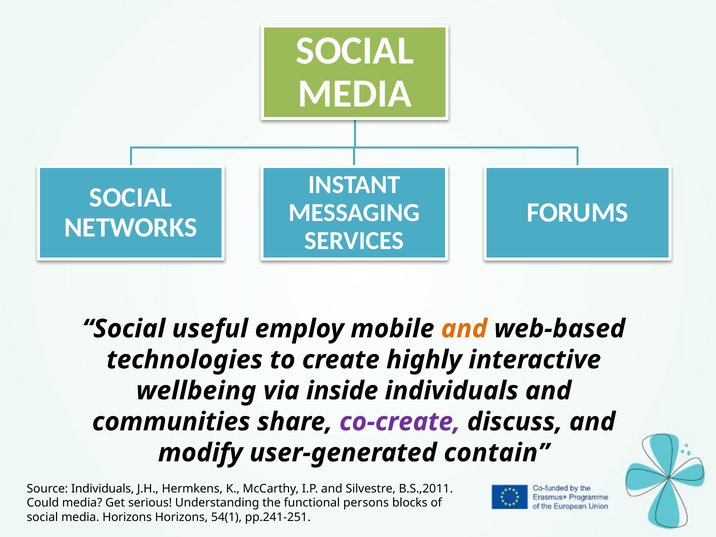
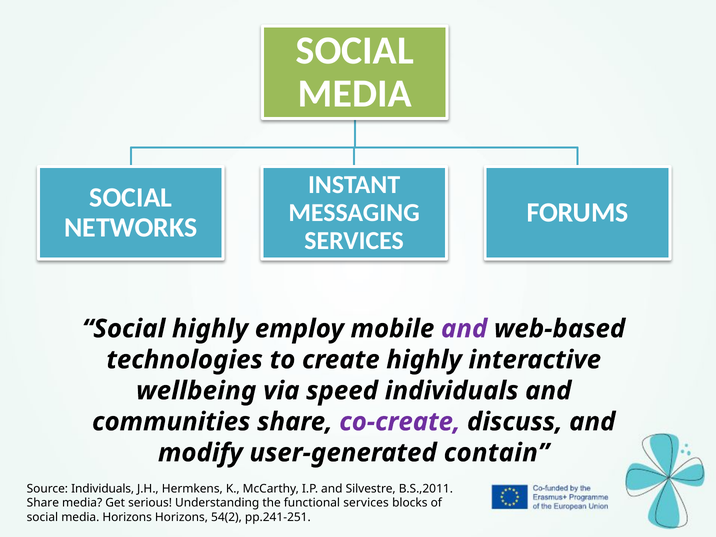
Social useful: useful -> highly (210, 329)
and colour: orange -> purple (464, 329)
inside: inside -> speed (342, 391)
Could: Could -> Share (43, 503)
functional persons: persons -> services (366, 503)
54(1: 54(1 -> 54(2 (226, 517)
